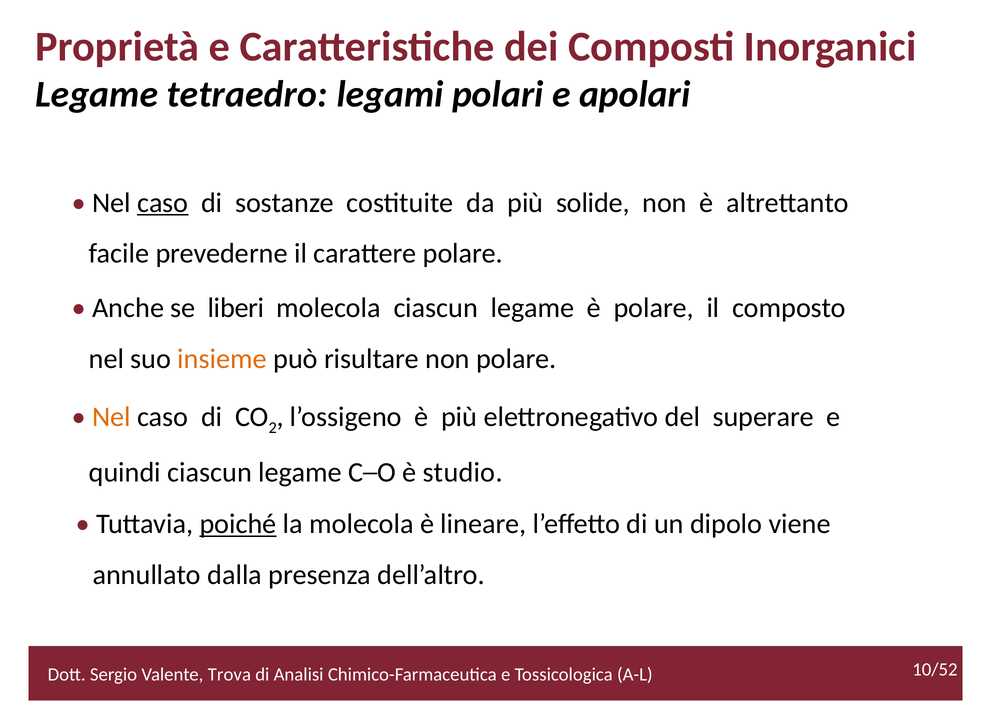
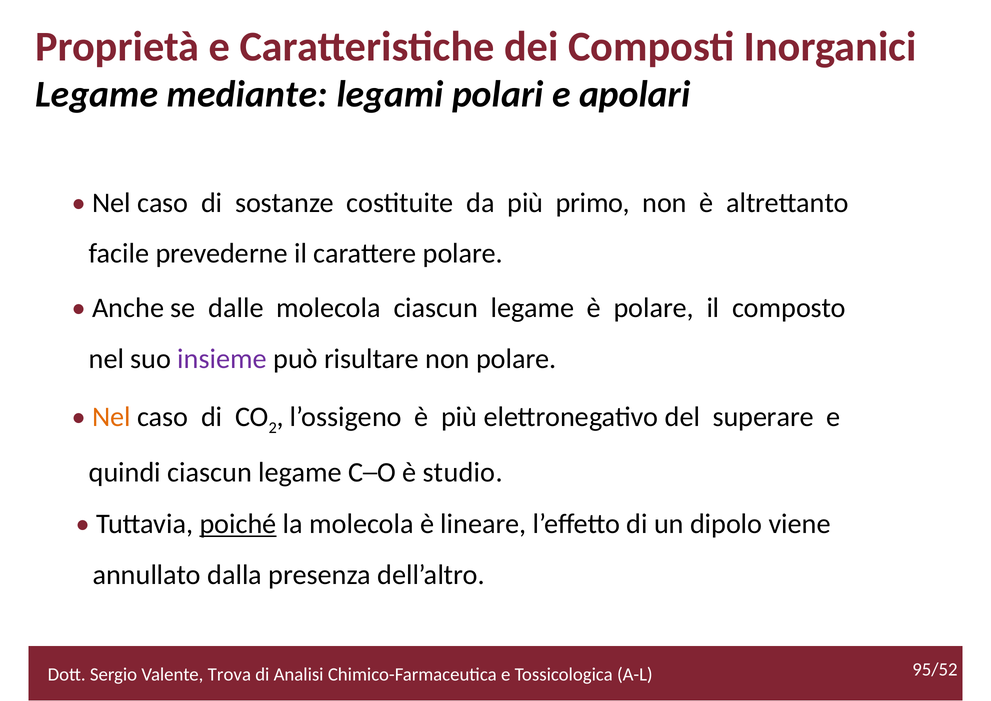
tetraedro: tetraedro -> mediante (247, 94)
caso underline: present -> none (163, 203)
solide: solide -> primo (593, 203)
liberi: liberi -> dalle (236, 308)
insieme colour: orange -> purple (222, 359)
10/52: 10/52 -> 95/52 (935, 669)
